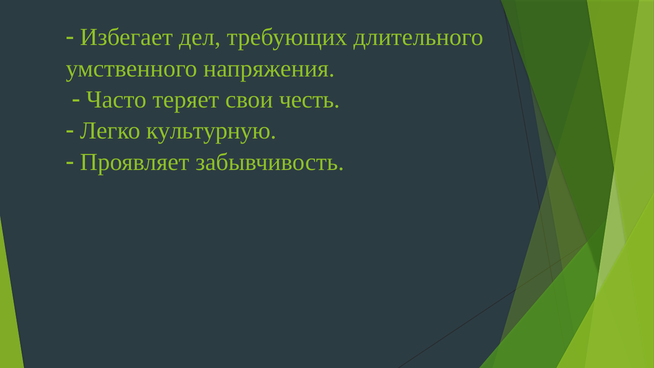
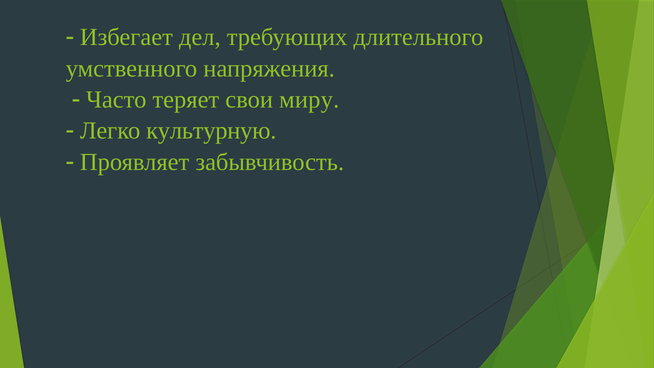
честь: честь -> миру (309, 100)
